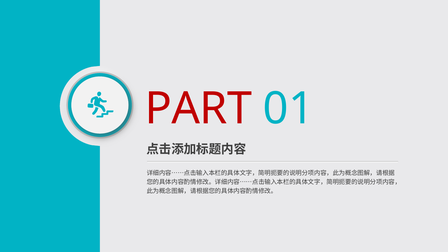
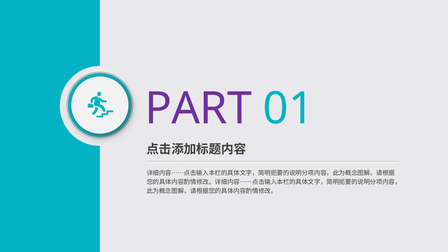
PART colour: red -> purple (198, 109)
